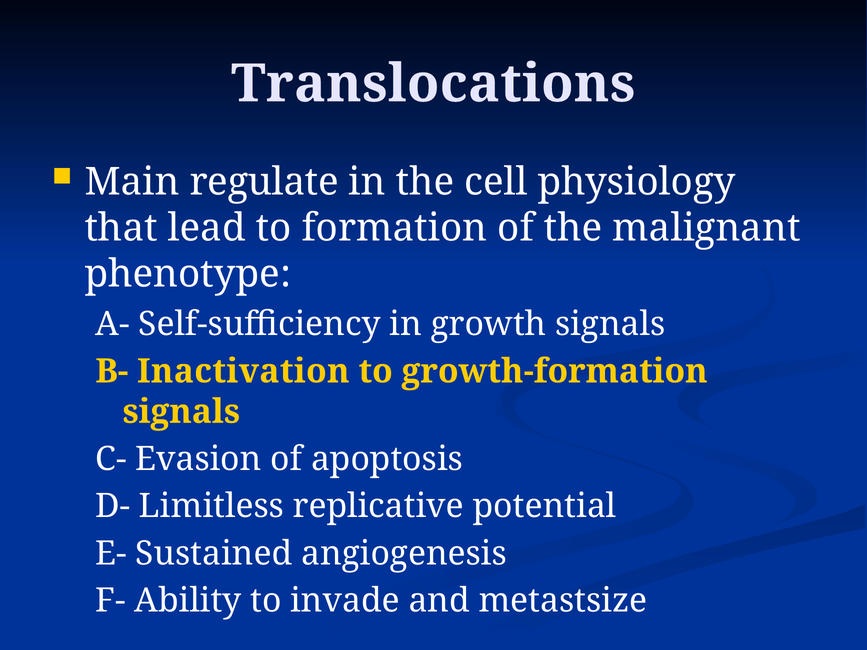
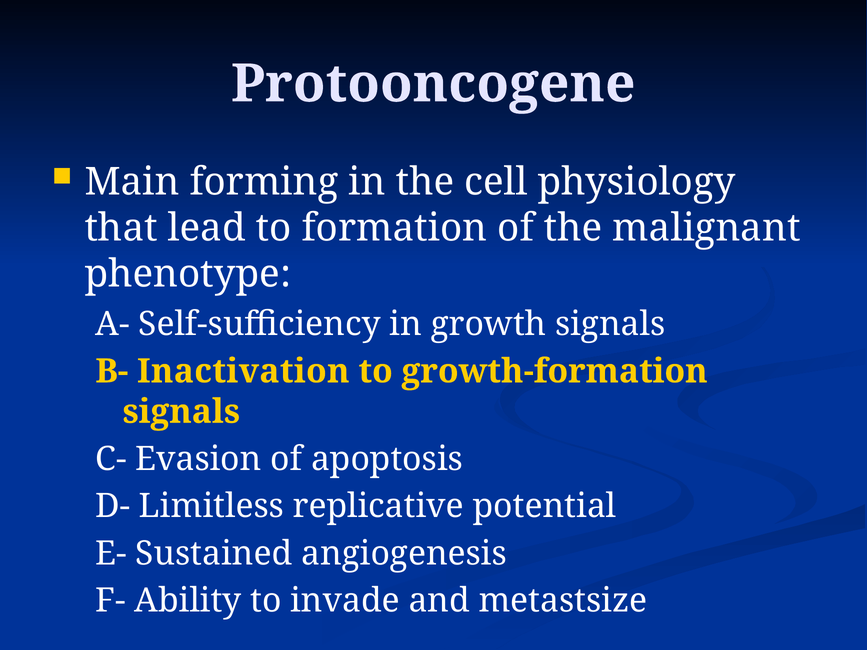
Translocations: Translocations -> Protooncogene (433, 84)
regulate: regulate -> forming (264, 182)
